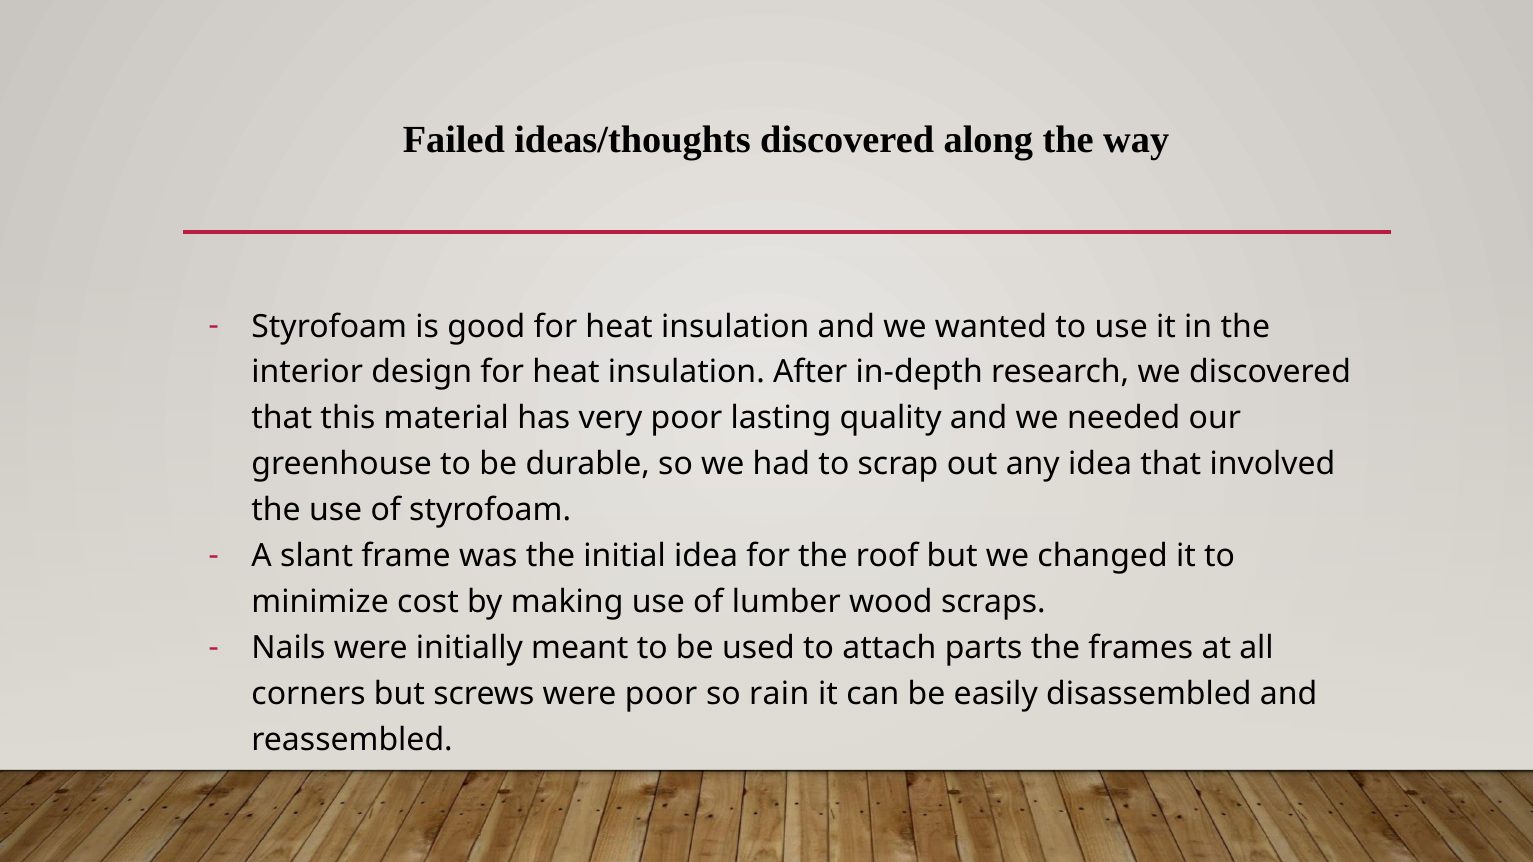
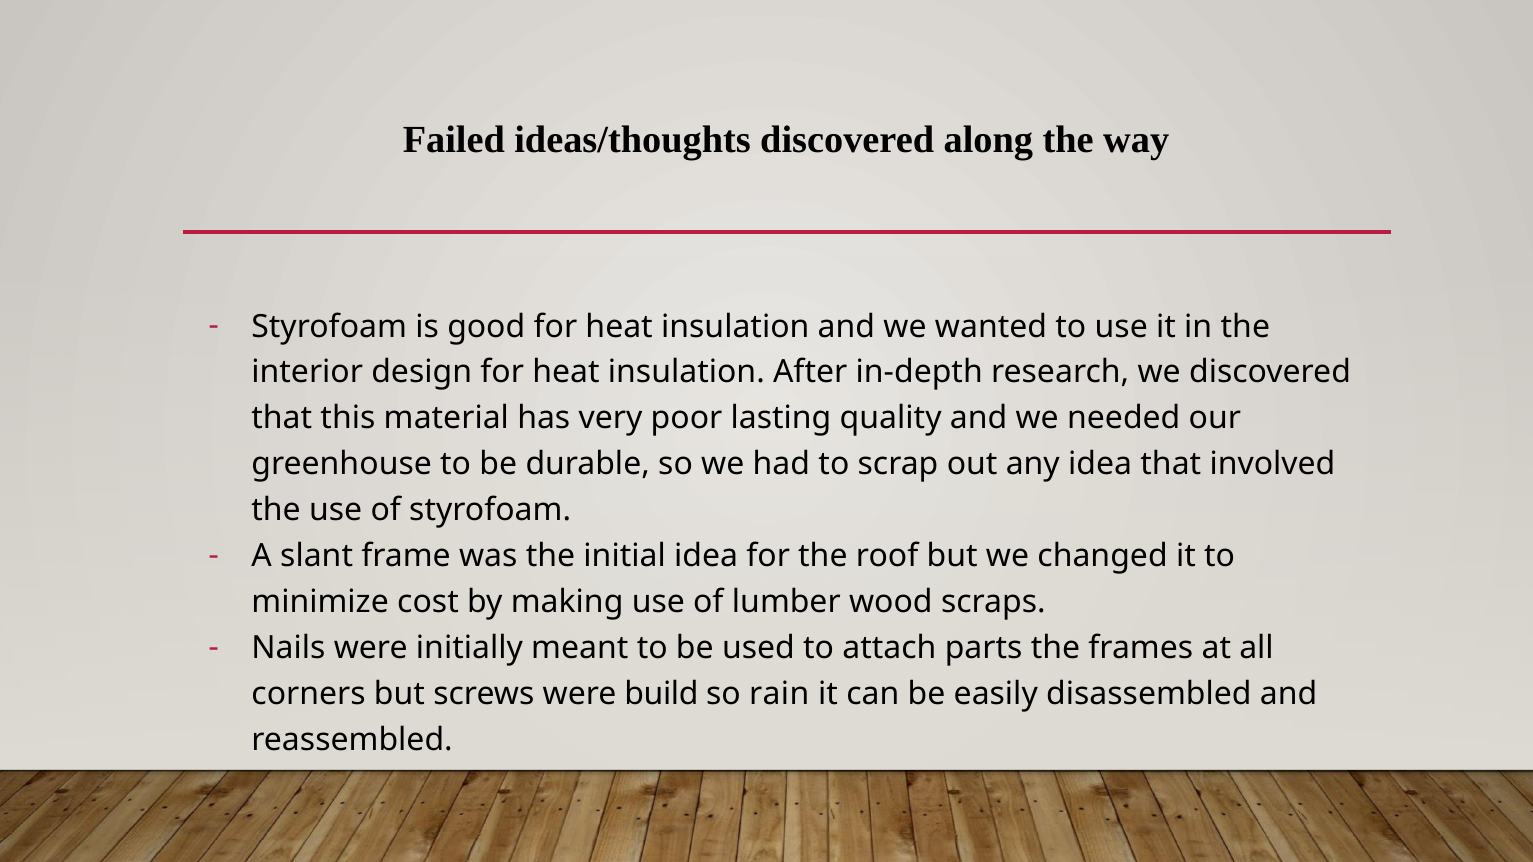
were poor: poor -> build (661, 695)
